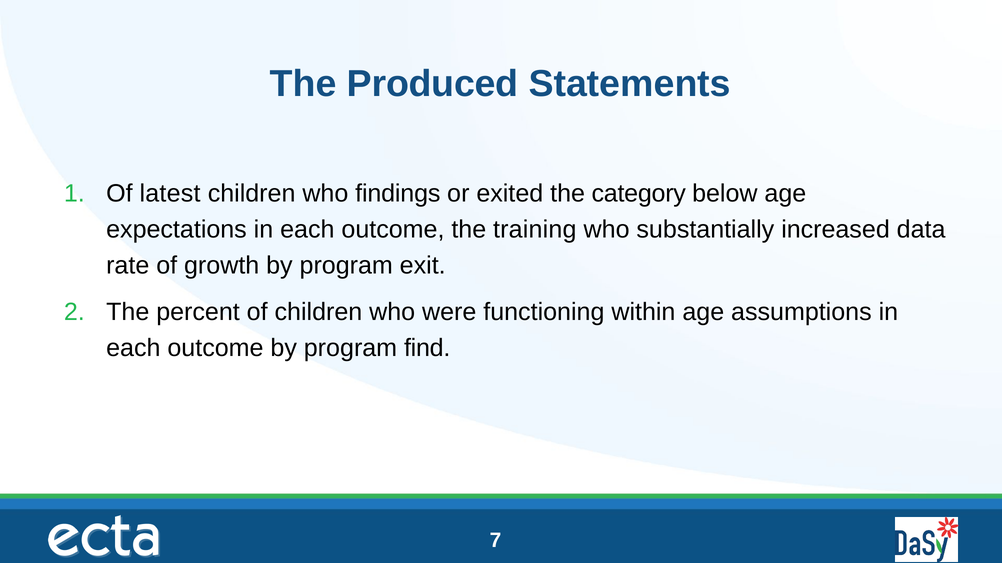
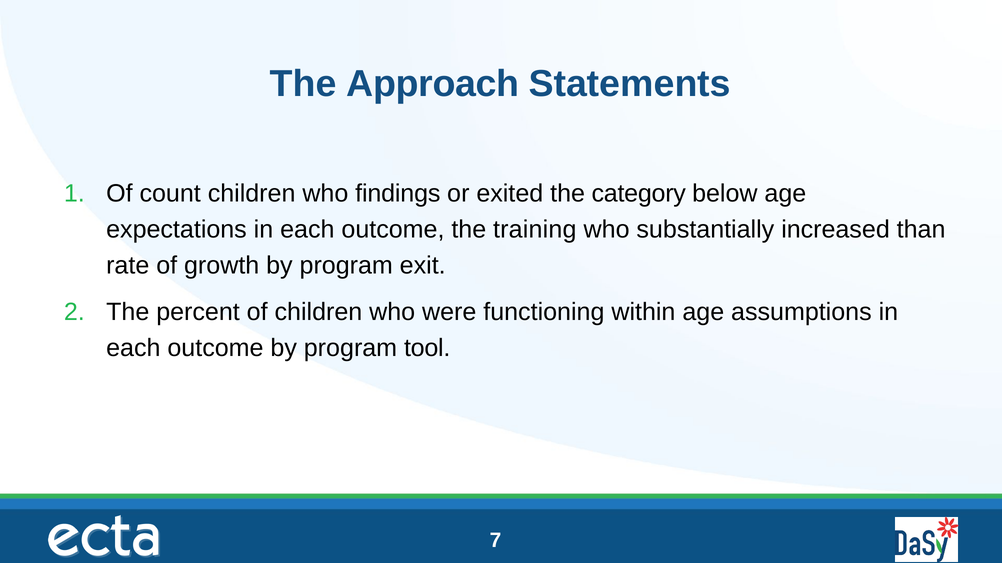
Produced: Produced -> Approach (433, 84)
latest: latest -> count (170, 194)
data: data -> than (921, 230)
find: find -> tool (427, 349)
